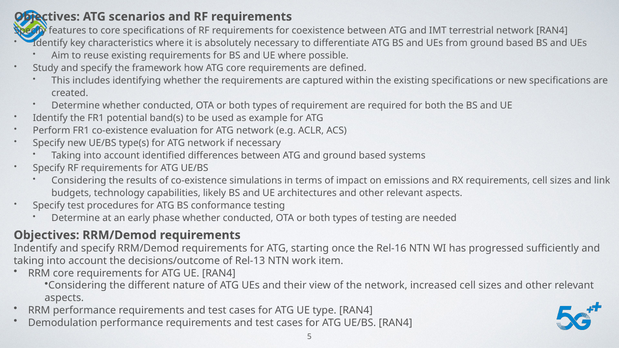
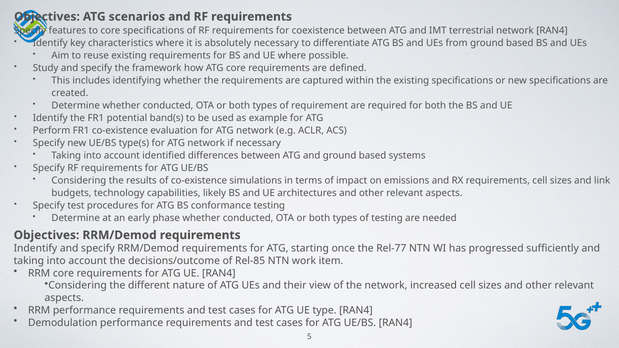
Rel-16: Rel-16 -> Rel-77 (391, 249)
Rel-13: Rel-13 -> Rel-85 (250, 261)
